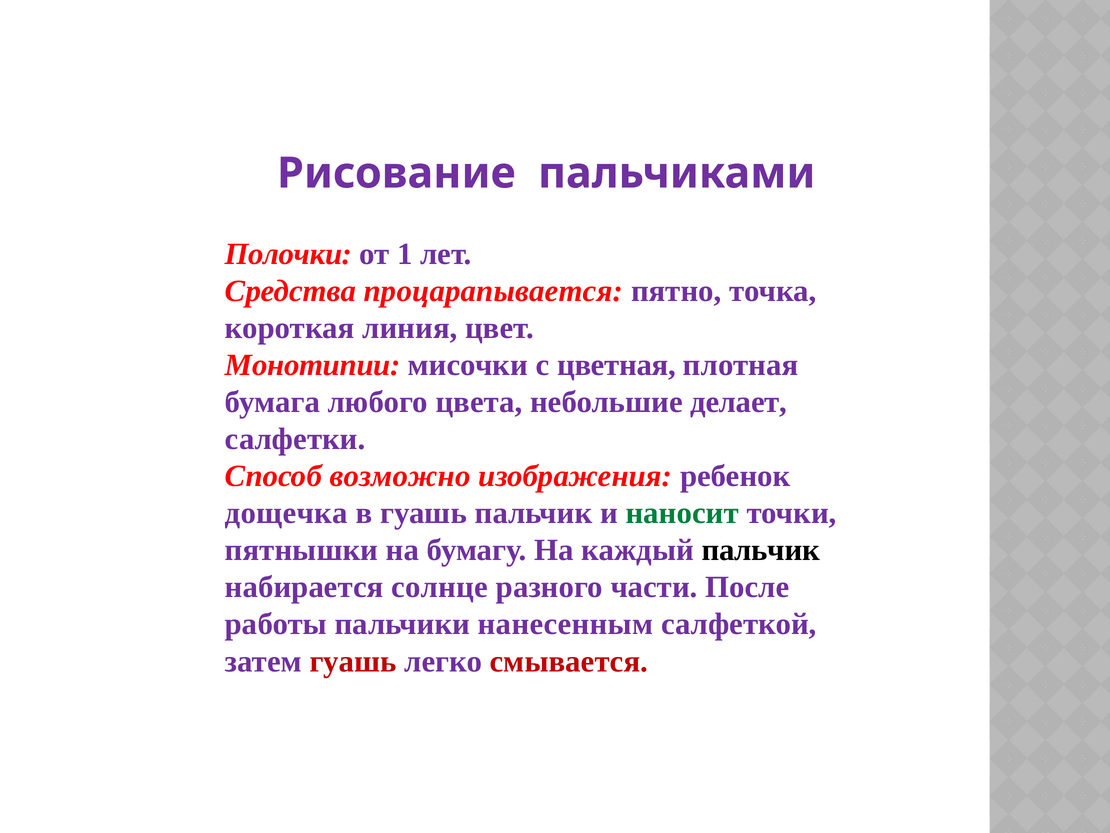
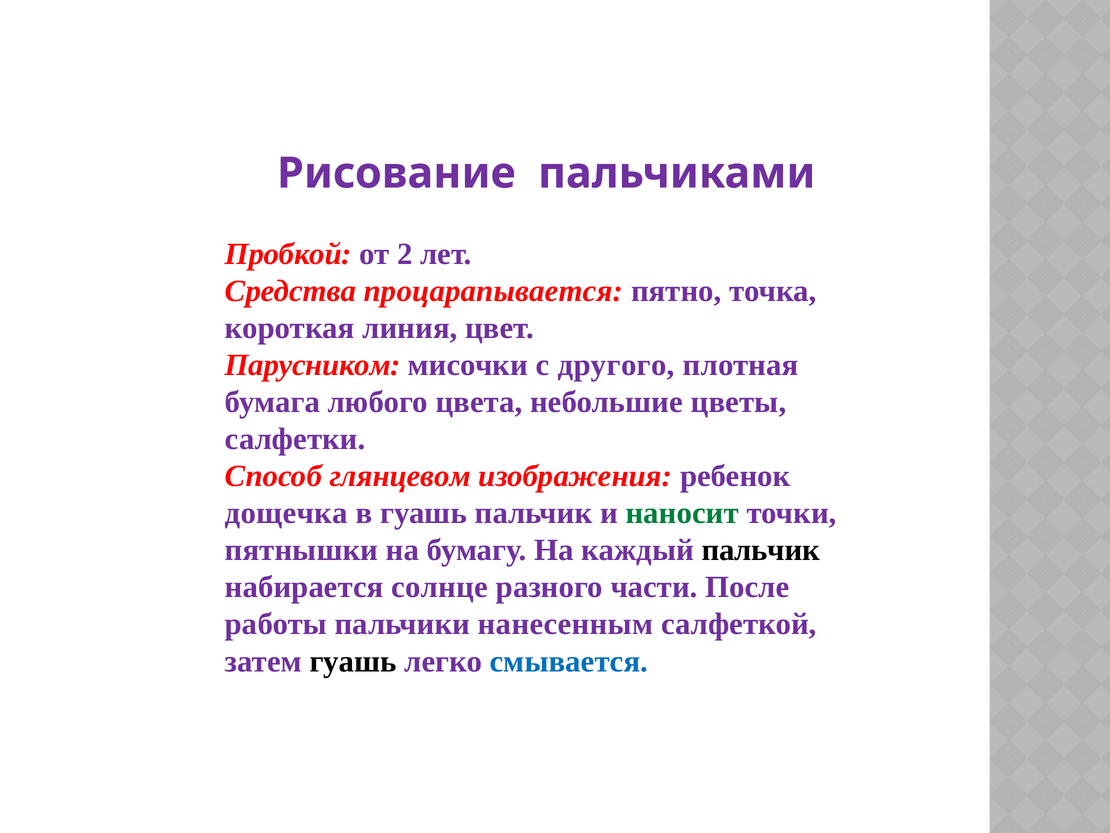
Полочки: Полочки -> Пробкой (288, 254)
1: 1 -> 2 (405, 254)
Монотипии: Монотипии -> Парусником (313, 365)
цветная: цветная -> другого (616, 365)
делает: делает -> цветы (738, 402)
возможно: возможно -> глянцевом (400, 476)
гуашь colour: red -> black (353, 661)
смывается colour: red -> blue (569, 661)
